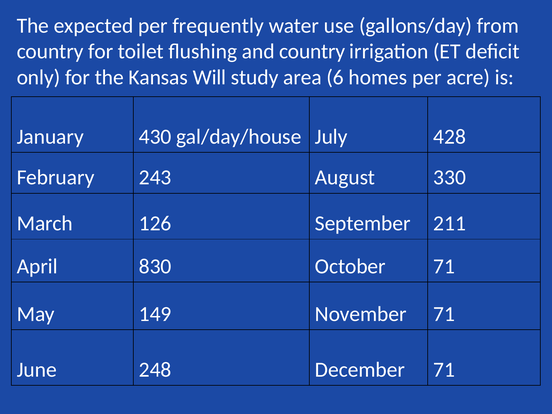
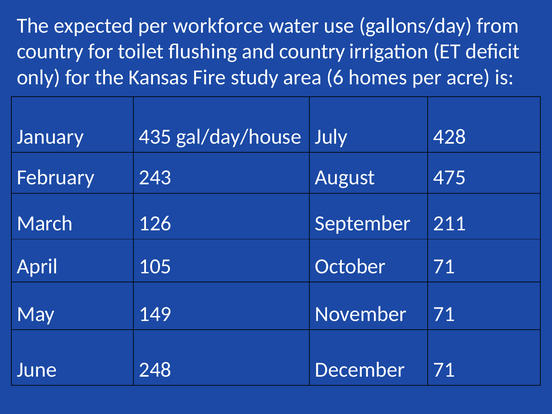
frequently: frequently -> workforce (218, 26)
Will: Will -> Fire (209, 77)
430: 430 -> 435 (155, 137)
330: 330 -> 475 (450, 178)
830: 830 -> 105 (155, 266)
